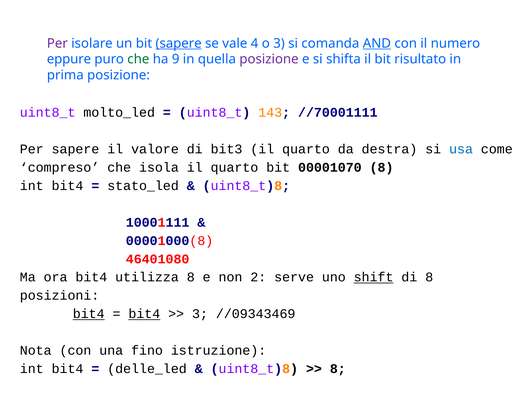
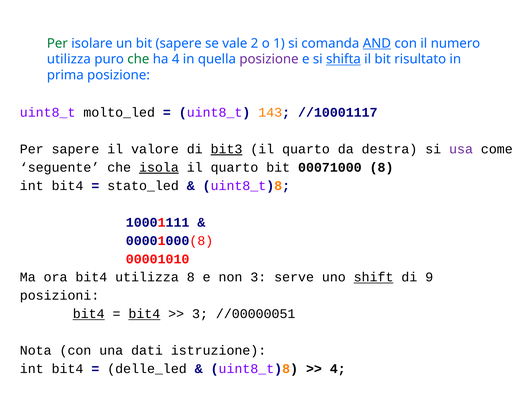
Per colour: purple -> green (57, 43)
sapere underline: present -> none (179, 43)
4: 4 -> 2 (255, 43)
o 3: 3 -> 1 (279, 43)
eppure: eppure -> utilizza (69, 59)
ha 9: 9 -> 4 (176, 59)
shifta underline: none -> present (343, 59)
//70001111: //70001111 -> //10001117 (338, 112)
bit3 underline: none -> present (227, 149)
usa colour: blue -> purple (461, 149)
compreso: compreso -> seguente (60, 167)
isola underline: none -> present (159, 167)
00001070: 00001070 -> 00071000 (330, 167)
46401080: 46401080 -> 00001010 (158, 259)
non 2: 2 -> 3 (258, 277)
di 8: 8 -> 9 (429, 277)
//09343469: //09343469 -> //00000051 (256, 313)
fino: fino -> dati (147, 350)
8: 8 -> 4 (338, 368)
